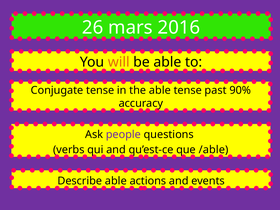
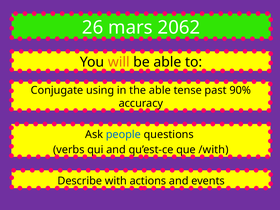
2016: 2016 -> 2062 (179, 27)
Conjugate tense: tense -> using (100, 90)
people colour: purple -> blue (123, 135)
/able: /able -> /with (214, 150)
Describe able: able -> with (116, 181)
